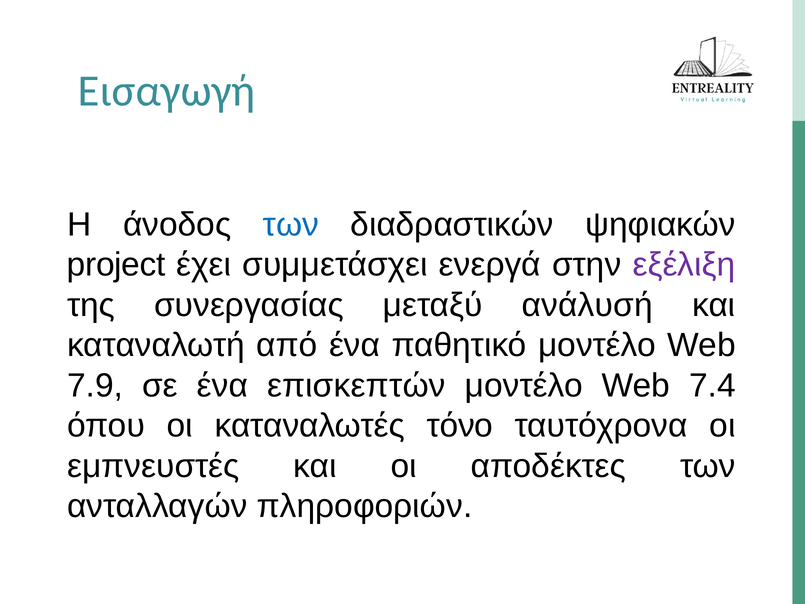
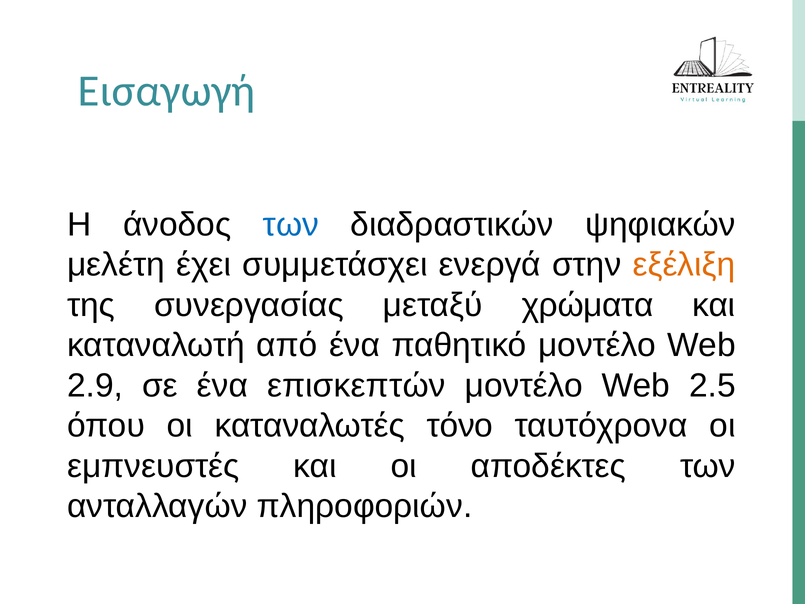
project: project -> μελέτη (116, 265)
εξέλιξη colour: purple -> orange (684, 265)
ανάλυσή: ανάλυσή -> χρώματα (588, 305)
7.9: 7.9 -> 2.9 (95, 385)
7.4: 7.4 -> 2.5 (713, 385)
